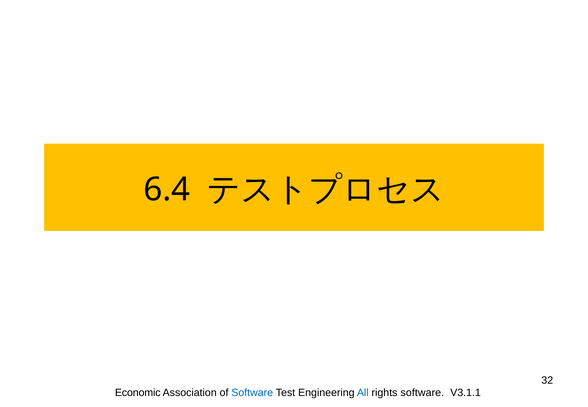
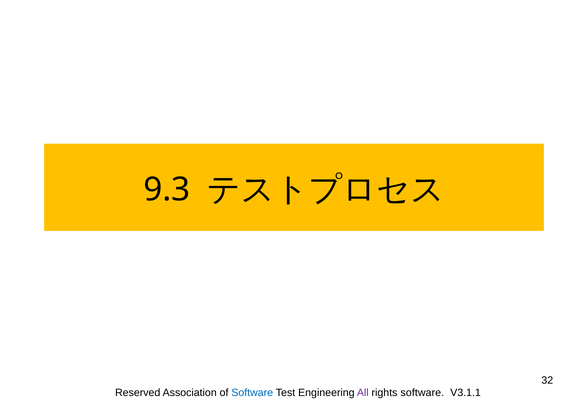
6.4: 6.4 -> 9.3 (167, 190)
Economic: Economic -> Reserved (138, 393)
All colour: blue -> purple (363, 393)
